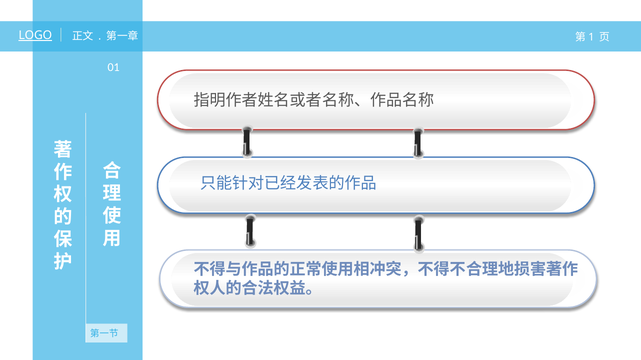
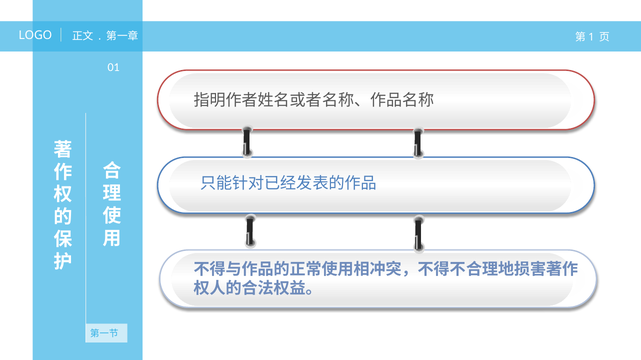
LOGO underline: present -> none (35, 35)
